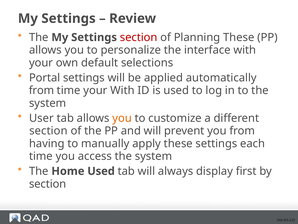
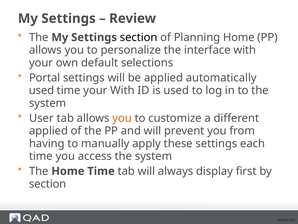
section colour: red -> black (139, 37)
Planning These: These -> Home (239, 37)
from: from -> used (42, 90)
section: section -> applied (48, 131)
Home Used: Used -> Time (101, 171)
